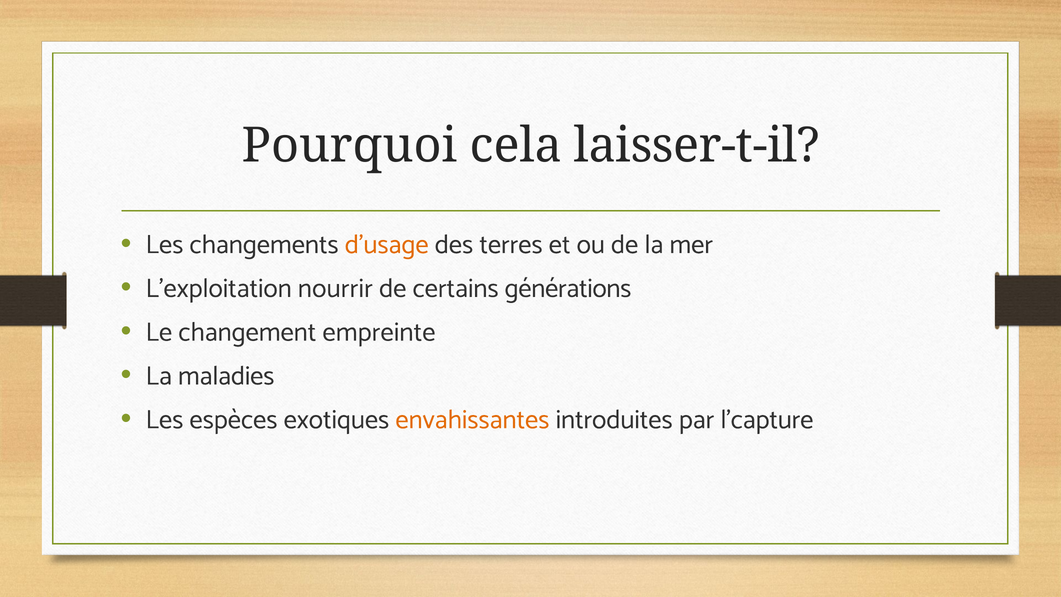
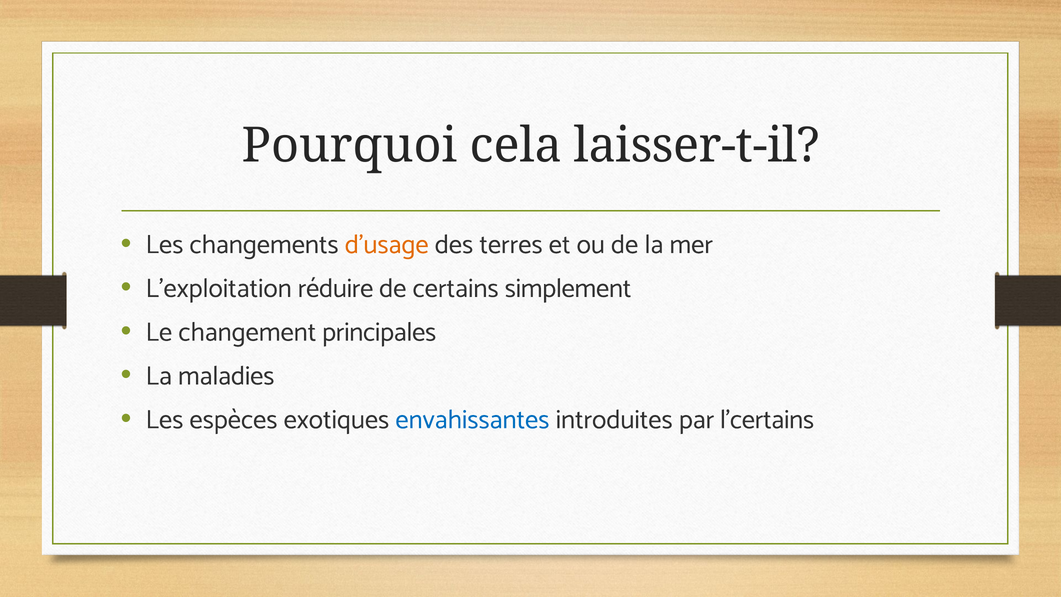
nourrir: nourrir -> réduire (336, 288)
générations: générations -> simplement (568, 288)
empreinte: empreinte -> principales (379, 332)
envahissantes colour: orange -> blue (472, 419)
l'capture: l'capture -> l'certains (767, 419)
